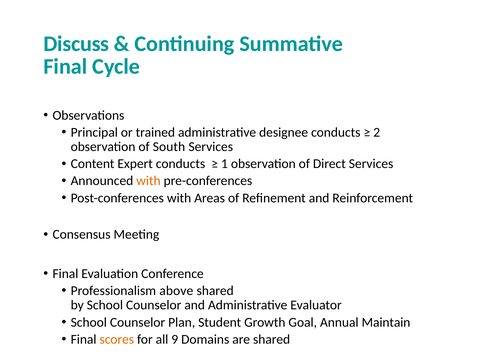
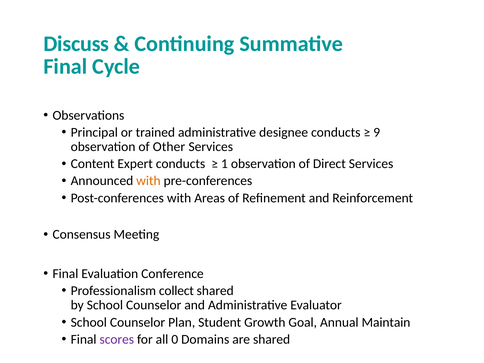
2: 2 -> 9 (377, 132)
South: South -> Other (169, 147)
above: above -> collect (176, 291)
scores colour: orange -> purple (117, 339)
9: 9 -> 0 (175, 339)
